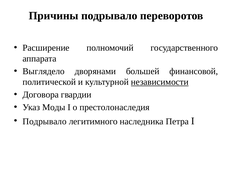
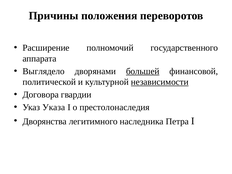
Причины подрывало: подрывало -> положения (109, 16)
большей underline: none -> present (143, 71)
Моды: Моды -> Указа (54, 107)
Подрывало: Подрывало -> Дворянства (45, 121)
